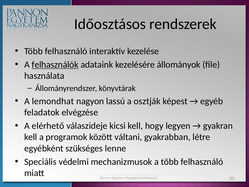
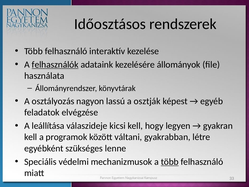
lemondhat: lemondhat -> osztályozás (53, 101)
elérhető: elérhető -> leállítása (48, 126)
több underline: none -> present (170, 162)
